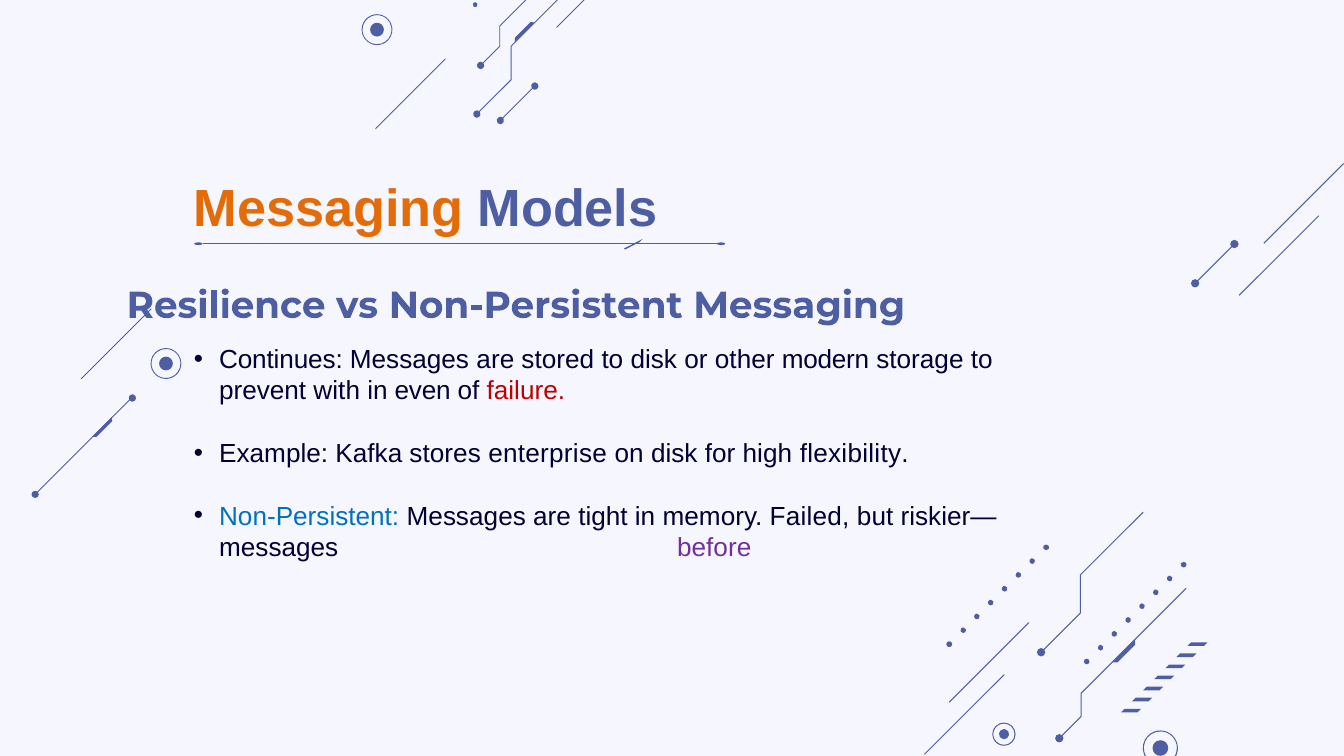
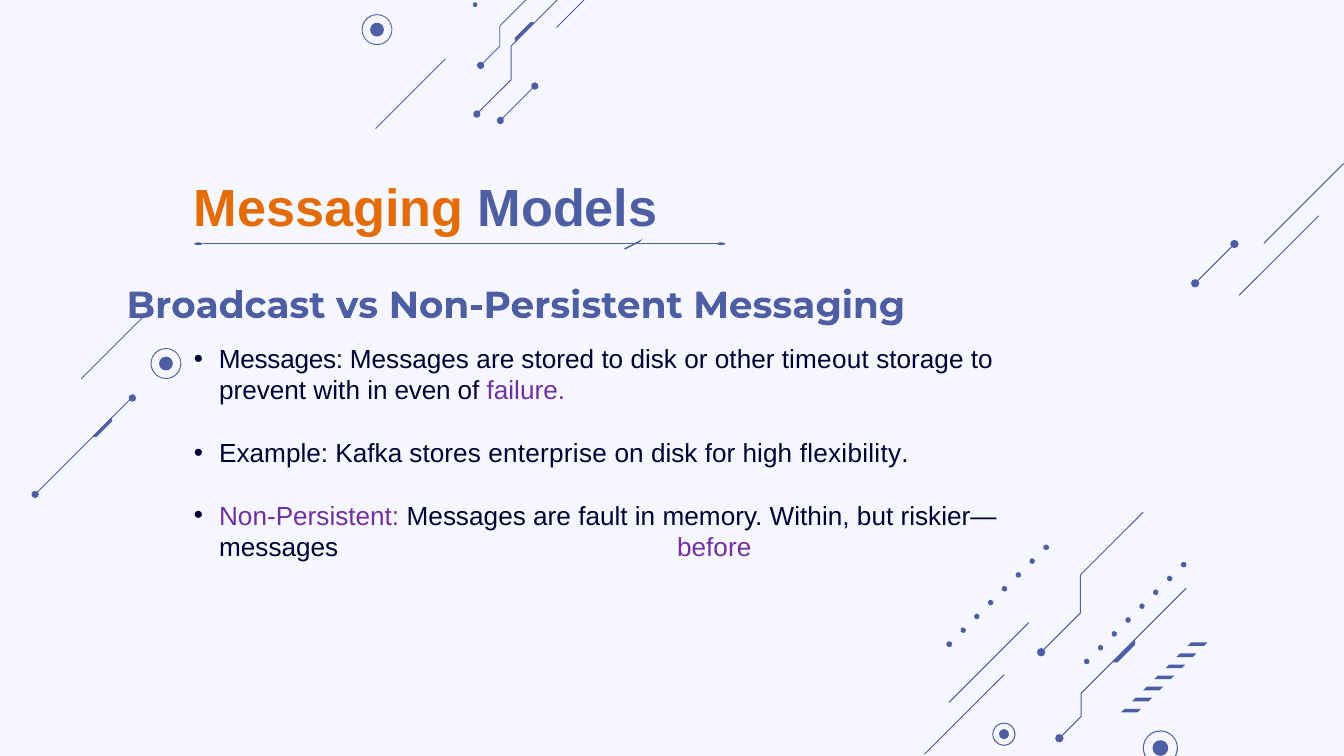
Resilience: Resilience -> Broadcast (226, 306)
Continues: Continues -> Messages (281, 360)
modern: modern -> timeout (825, 360)
failure colour: red -> purple (526, 391)
Non-Persistent colour: blue -> purple (309, 517)
tight: tight -> fault (603, 517)
Failed: Failed -> Within (810, 517)
